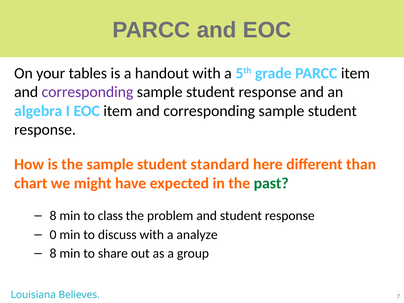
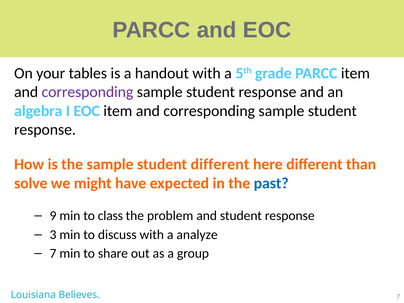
student standard: standard -> different (220, 164)
chart: chart -> solve (31, 183)
past colour: green -> blue (271, 183)
8: 8 -> 9 (53, 216)
0: 0 -> 3 (53, 235)
8: 8 -> 7 (53, 253)
